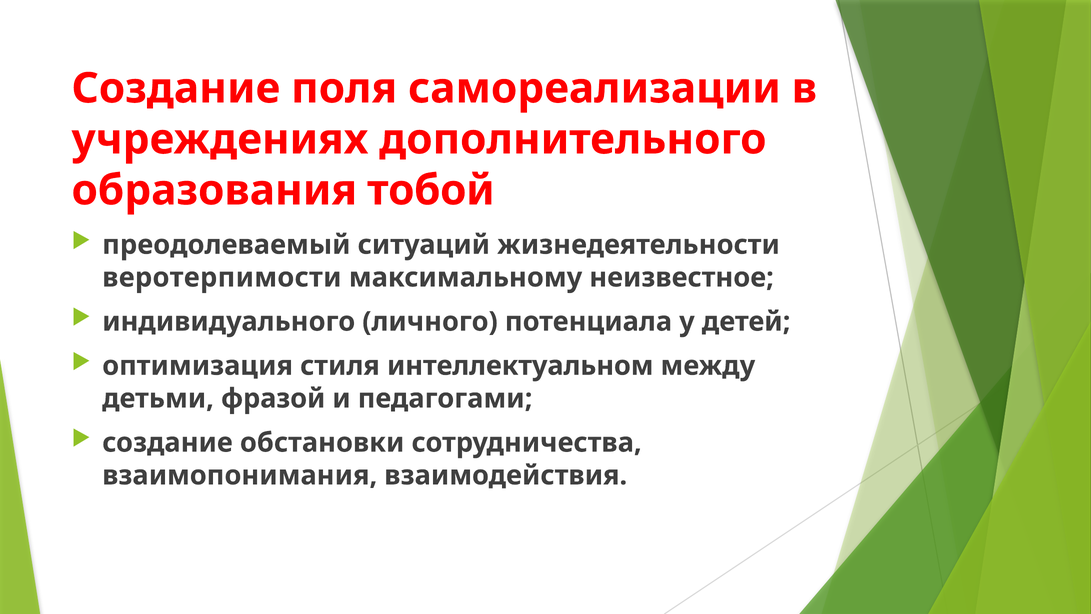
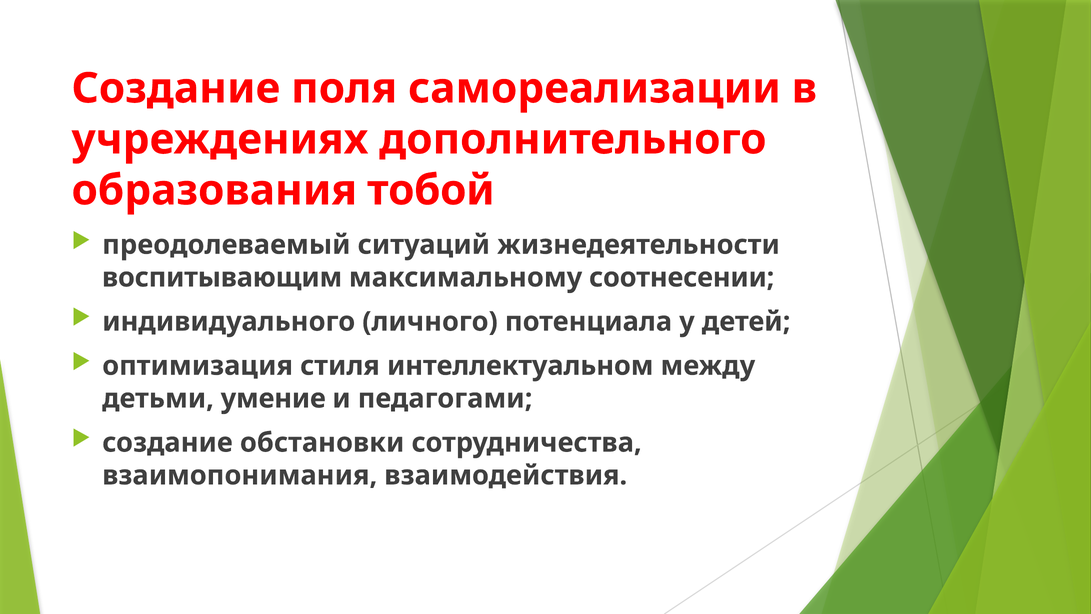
веротерпимости: веротерпимости -> воспитывающим (222, 277)
неизвестное: неизвестное -> соотнесении (682, 277)
фразой: фразой -> умение (273, 398)
